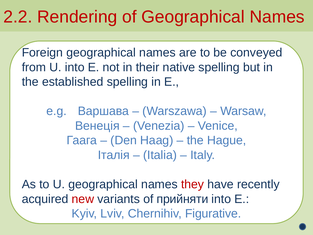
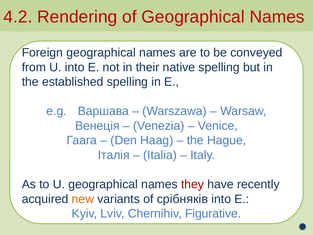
2.2: 2.2 -> 4.2 (18, 17)
new colour: red -> orange (83, 199)
прийняти: прийняти -> срібняків (182, 199)
